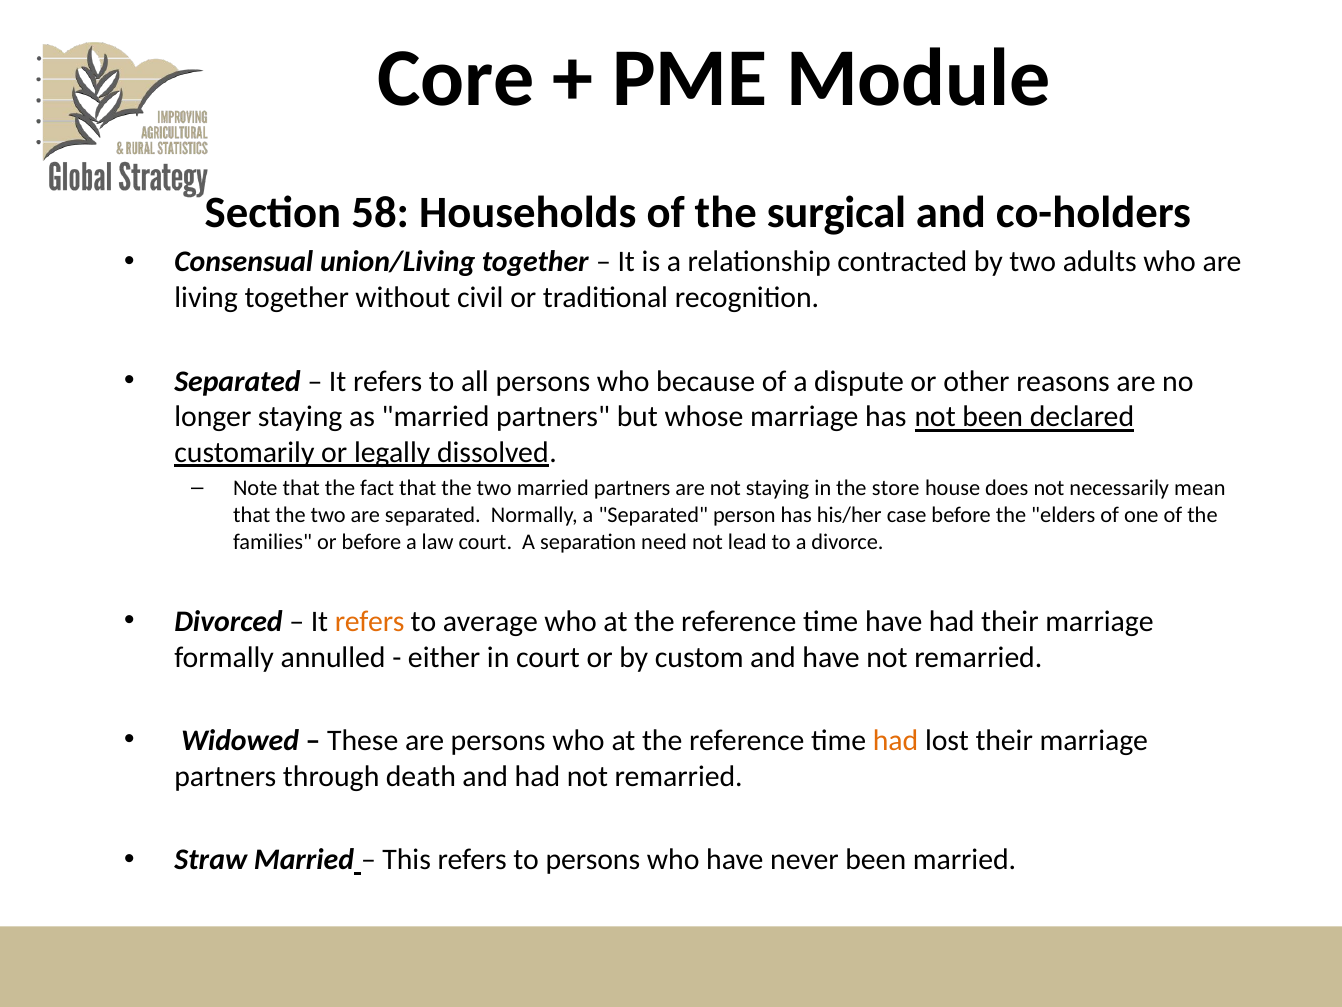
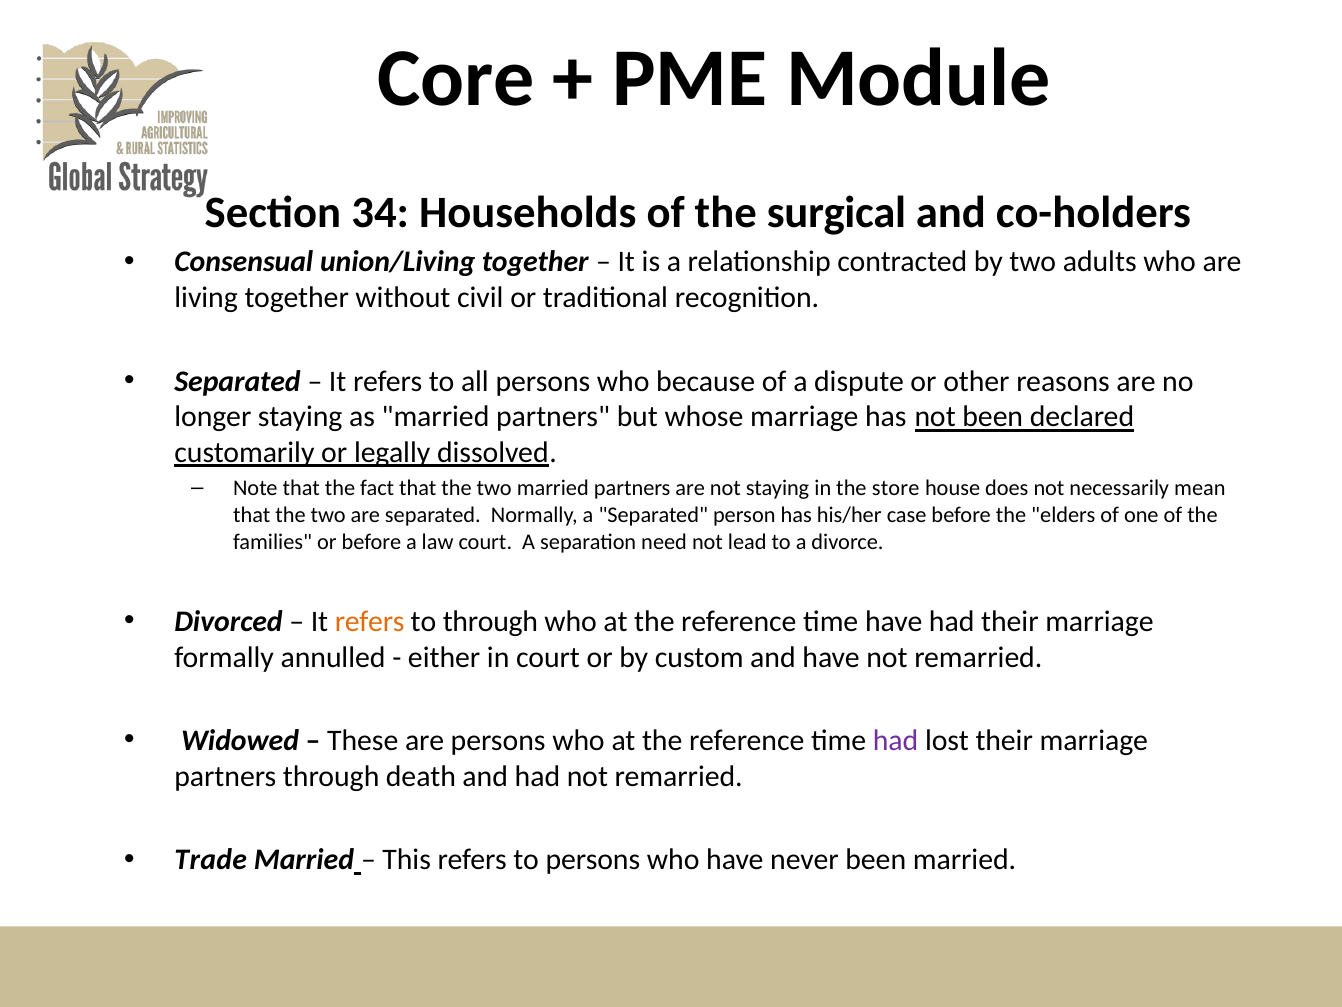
58: 58 -> 34 (380, 212)
to average: average -> through (490, 621)
had colour: orange -> purple (896, 740)
Straw: Straw -> Trade (211, 860)
